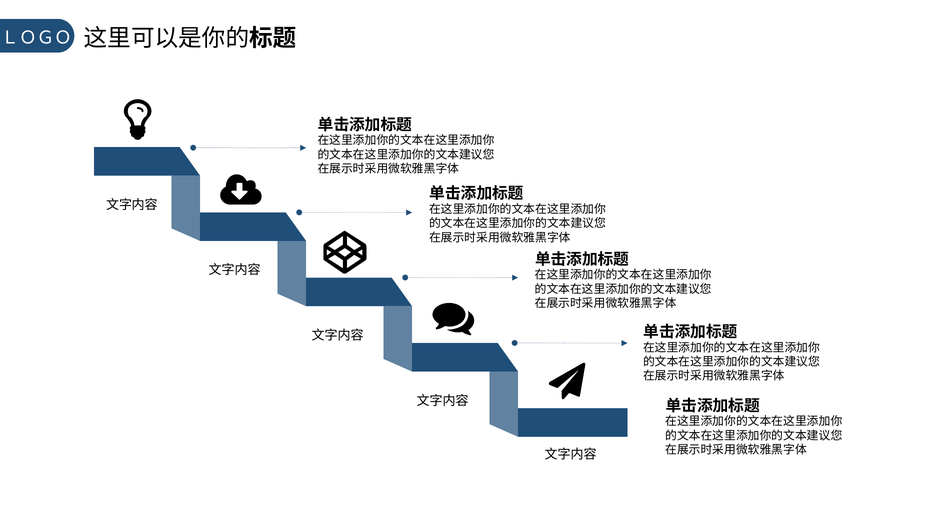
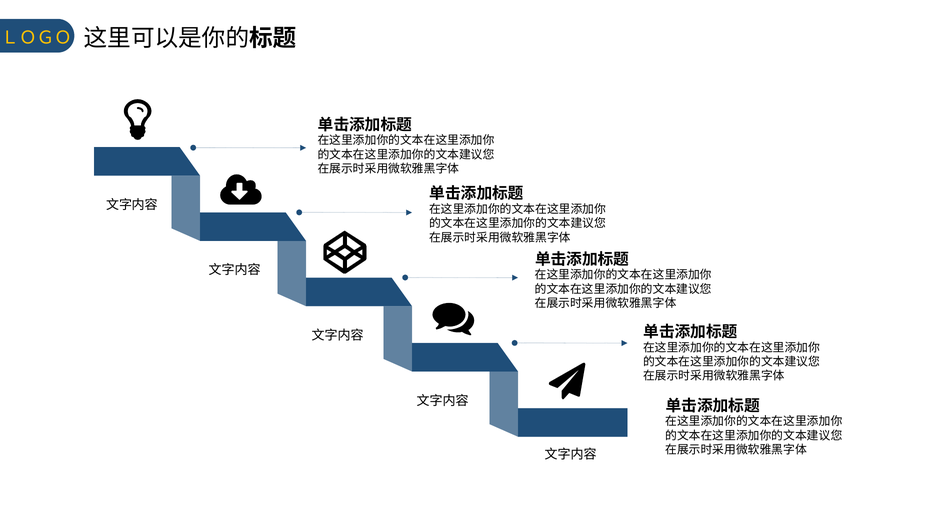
ＬＯＧＯ colour: white -> yellow (37, 38)
